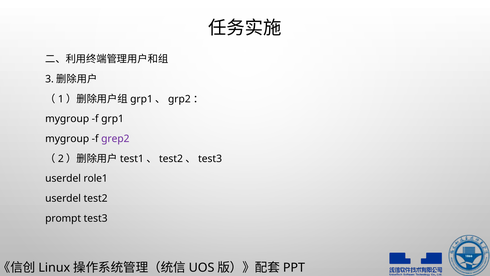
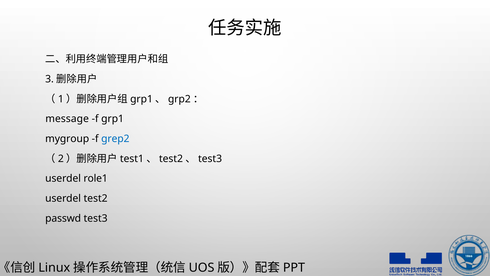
mygroup: mygroup -> message (67, 119)
grep2 colour: purple -> blue (115, 139)
prompt: prompt -> passwd (63, 218)
